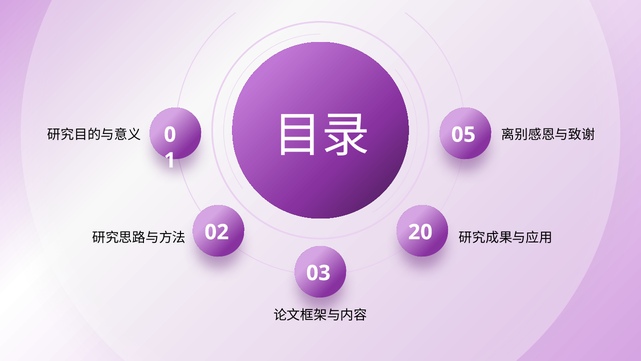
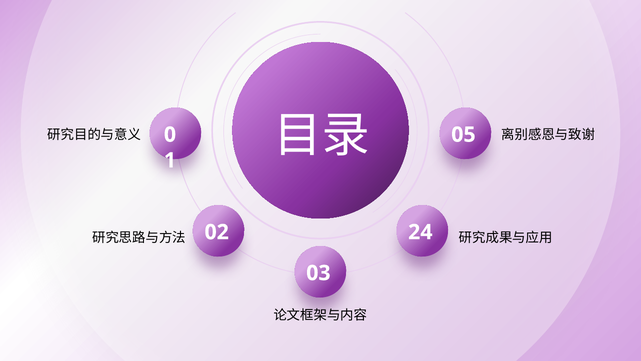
20: 20 -> 24 (420, 232)
